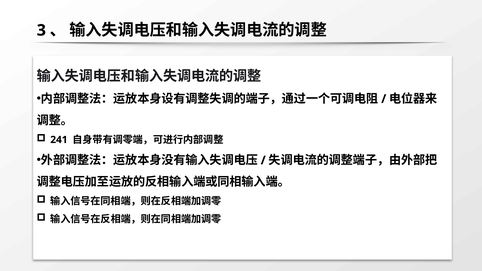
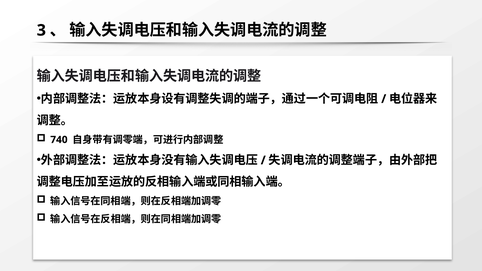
241: 241 -> 740 (59, 140)
